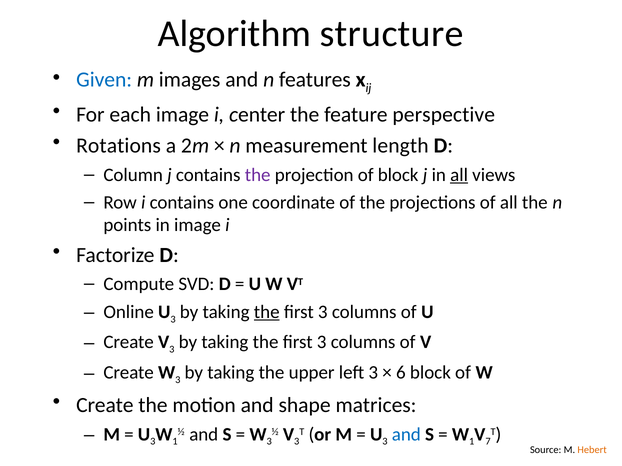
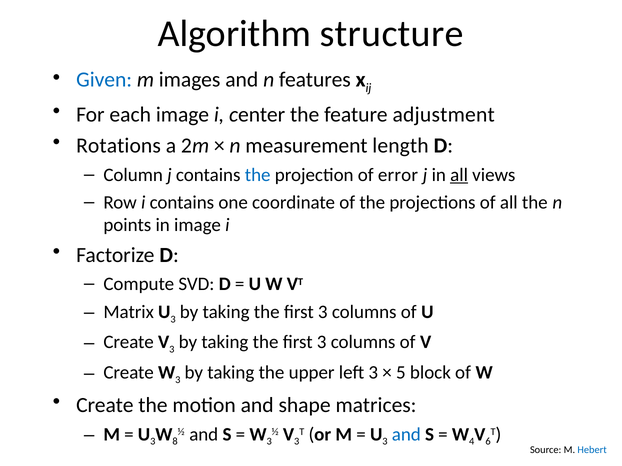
perspective: perspective -> adjustment (444, 115)
the colour: purple -> blue (258, 175)
of block: block -> error (398, 175)
Online: Online -> Matrix (129, 312)
the underline: present -> none (267, 312)
6: 6 -> 5 (401, 373)
3 W 1: 1 -> 8 (175, 442)
1: 1 -> 4 (472, 442)
7: 7 -> 6 (488, 442)
Hebert colour: orange -> blue (592, 450)
